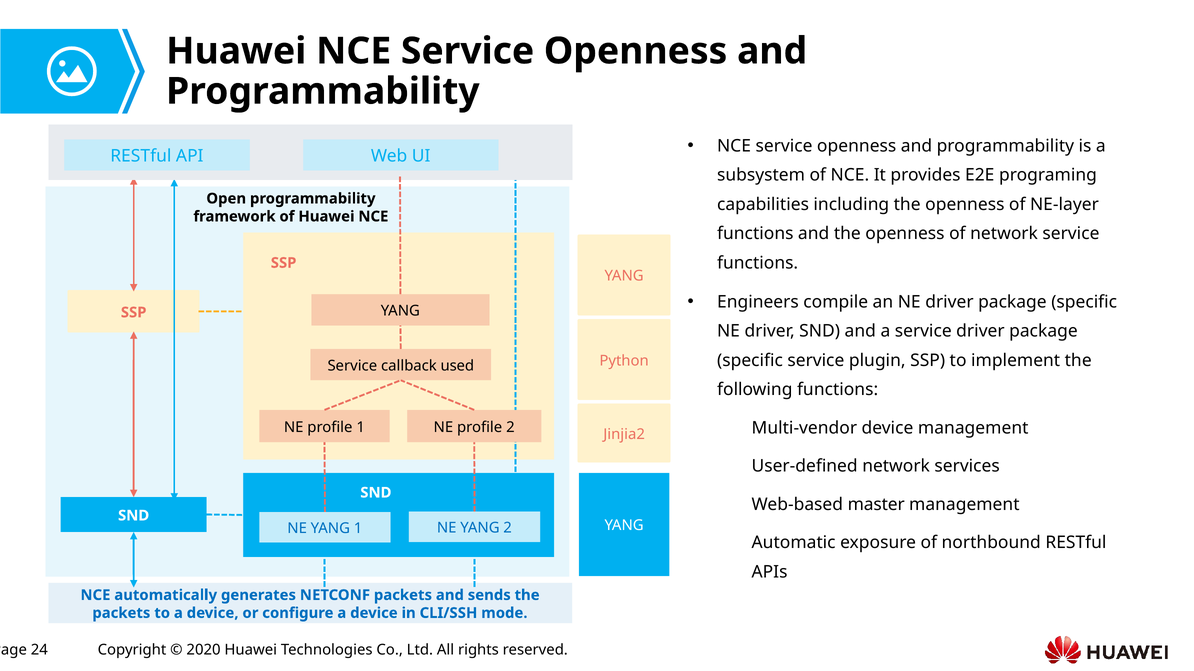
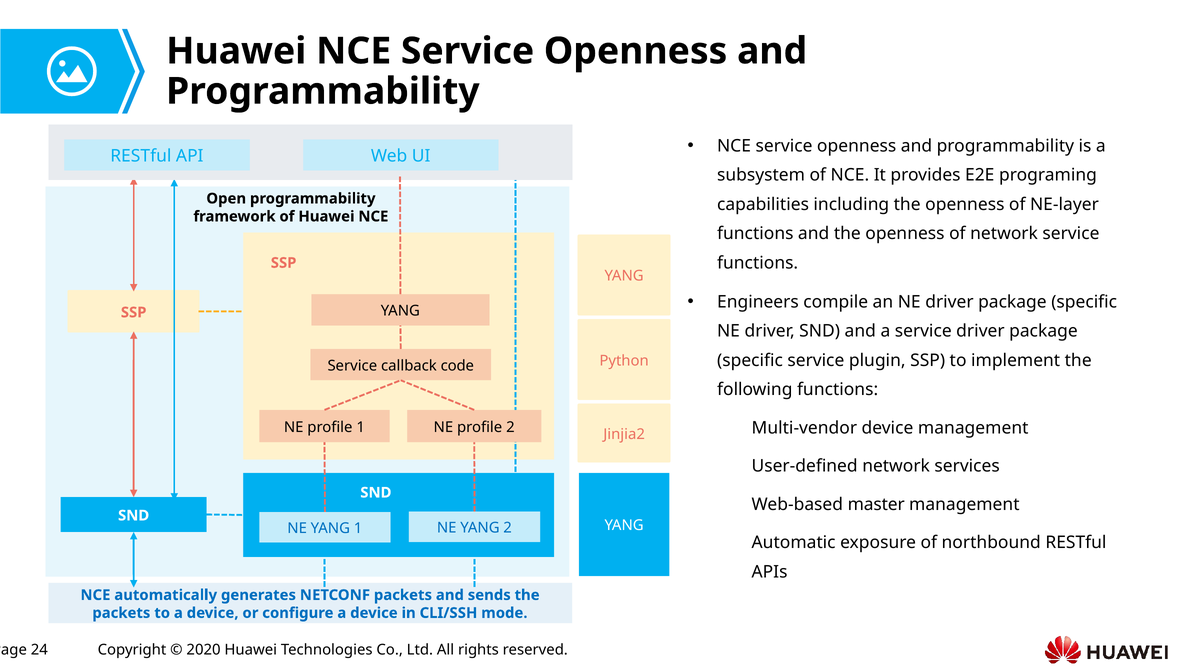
used: used -> code (457, 366)
